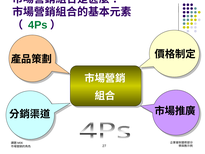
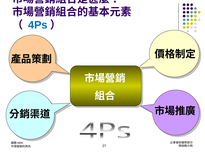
4Ps colour: green -> blue (38, 25)
